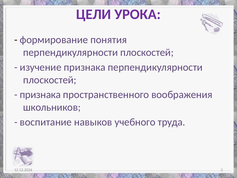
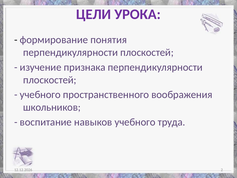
признака: признака -> учебного (40, 95)
